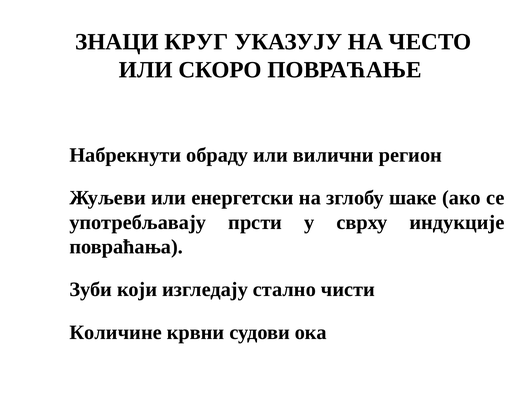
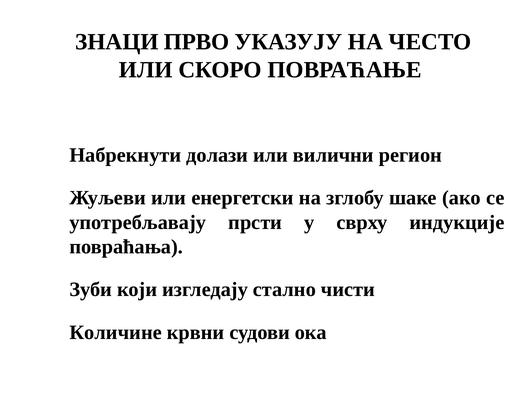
КРУГ: КРУГ -> ПРВО (197, 42)
обраду: обраду -> долази (217, 155)
